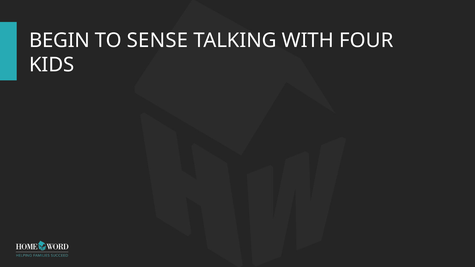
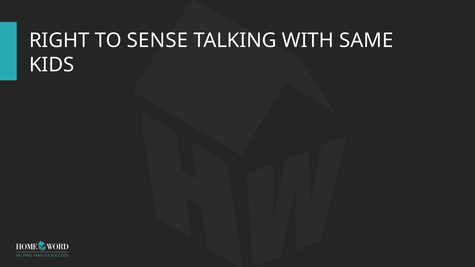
BEGIN: BEGIN -> RIGHT (59, 40)
FOUR: FOUR -> SAME (366, 40)
